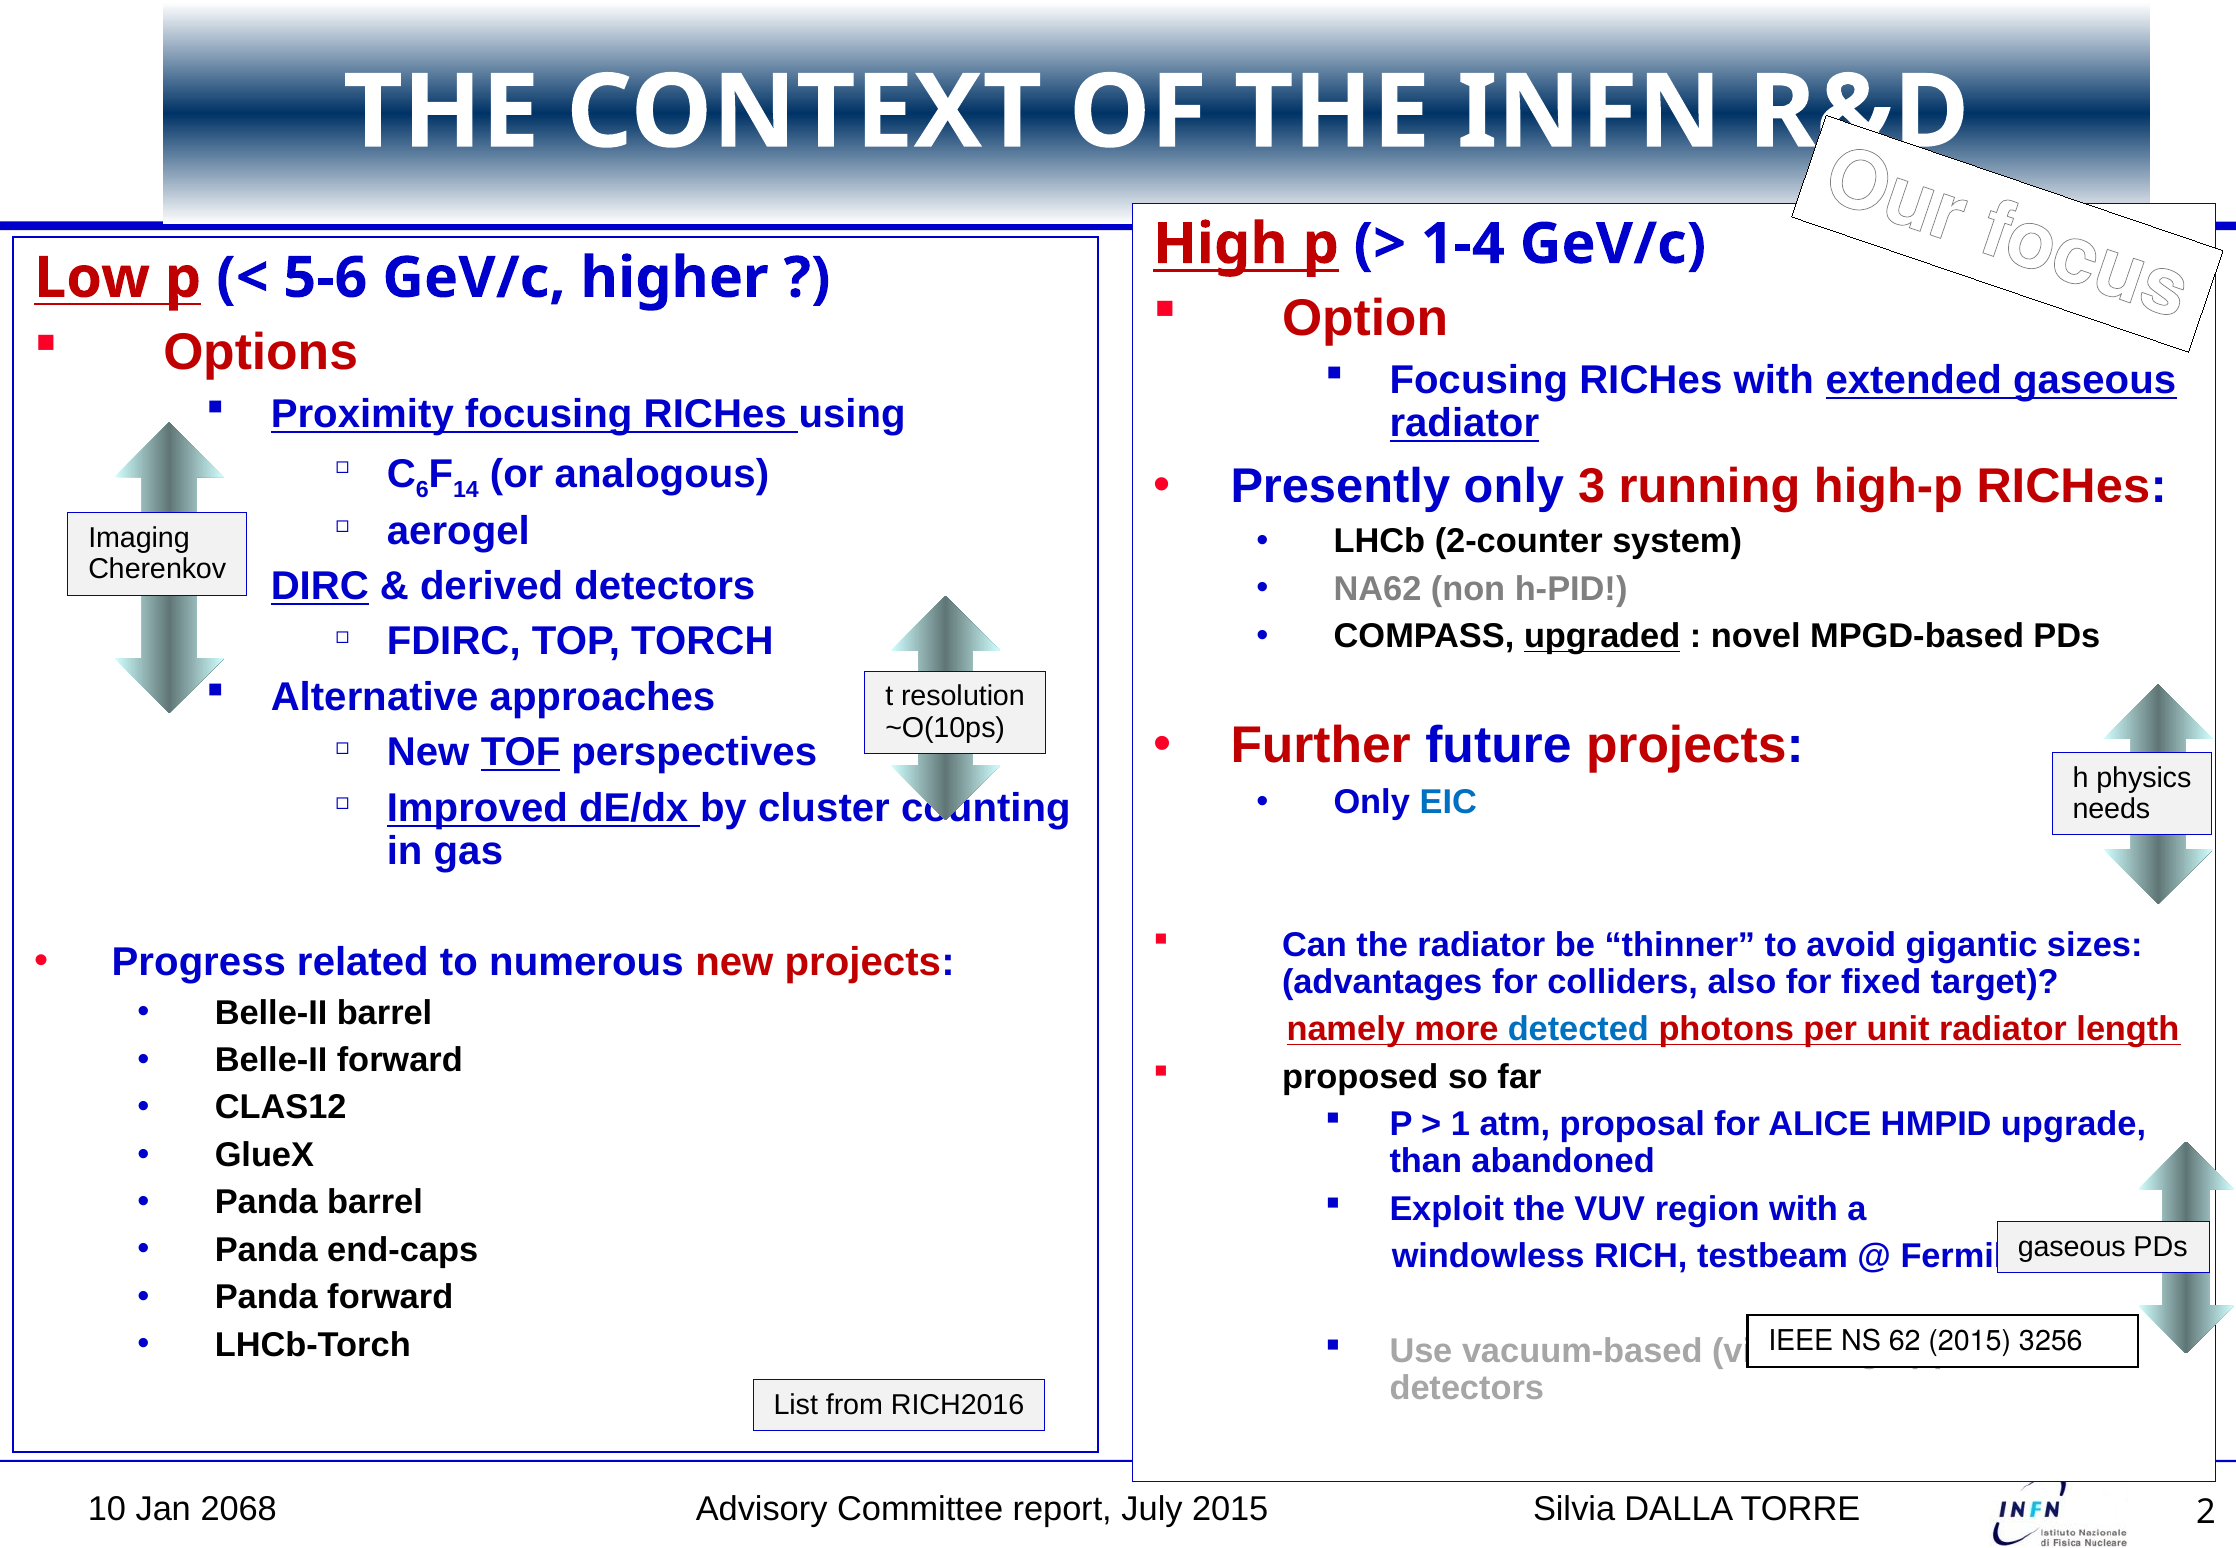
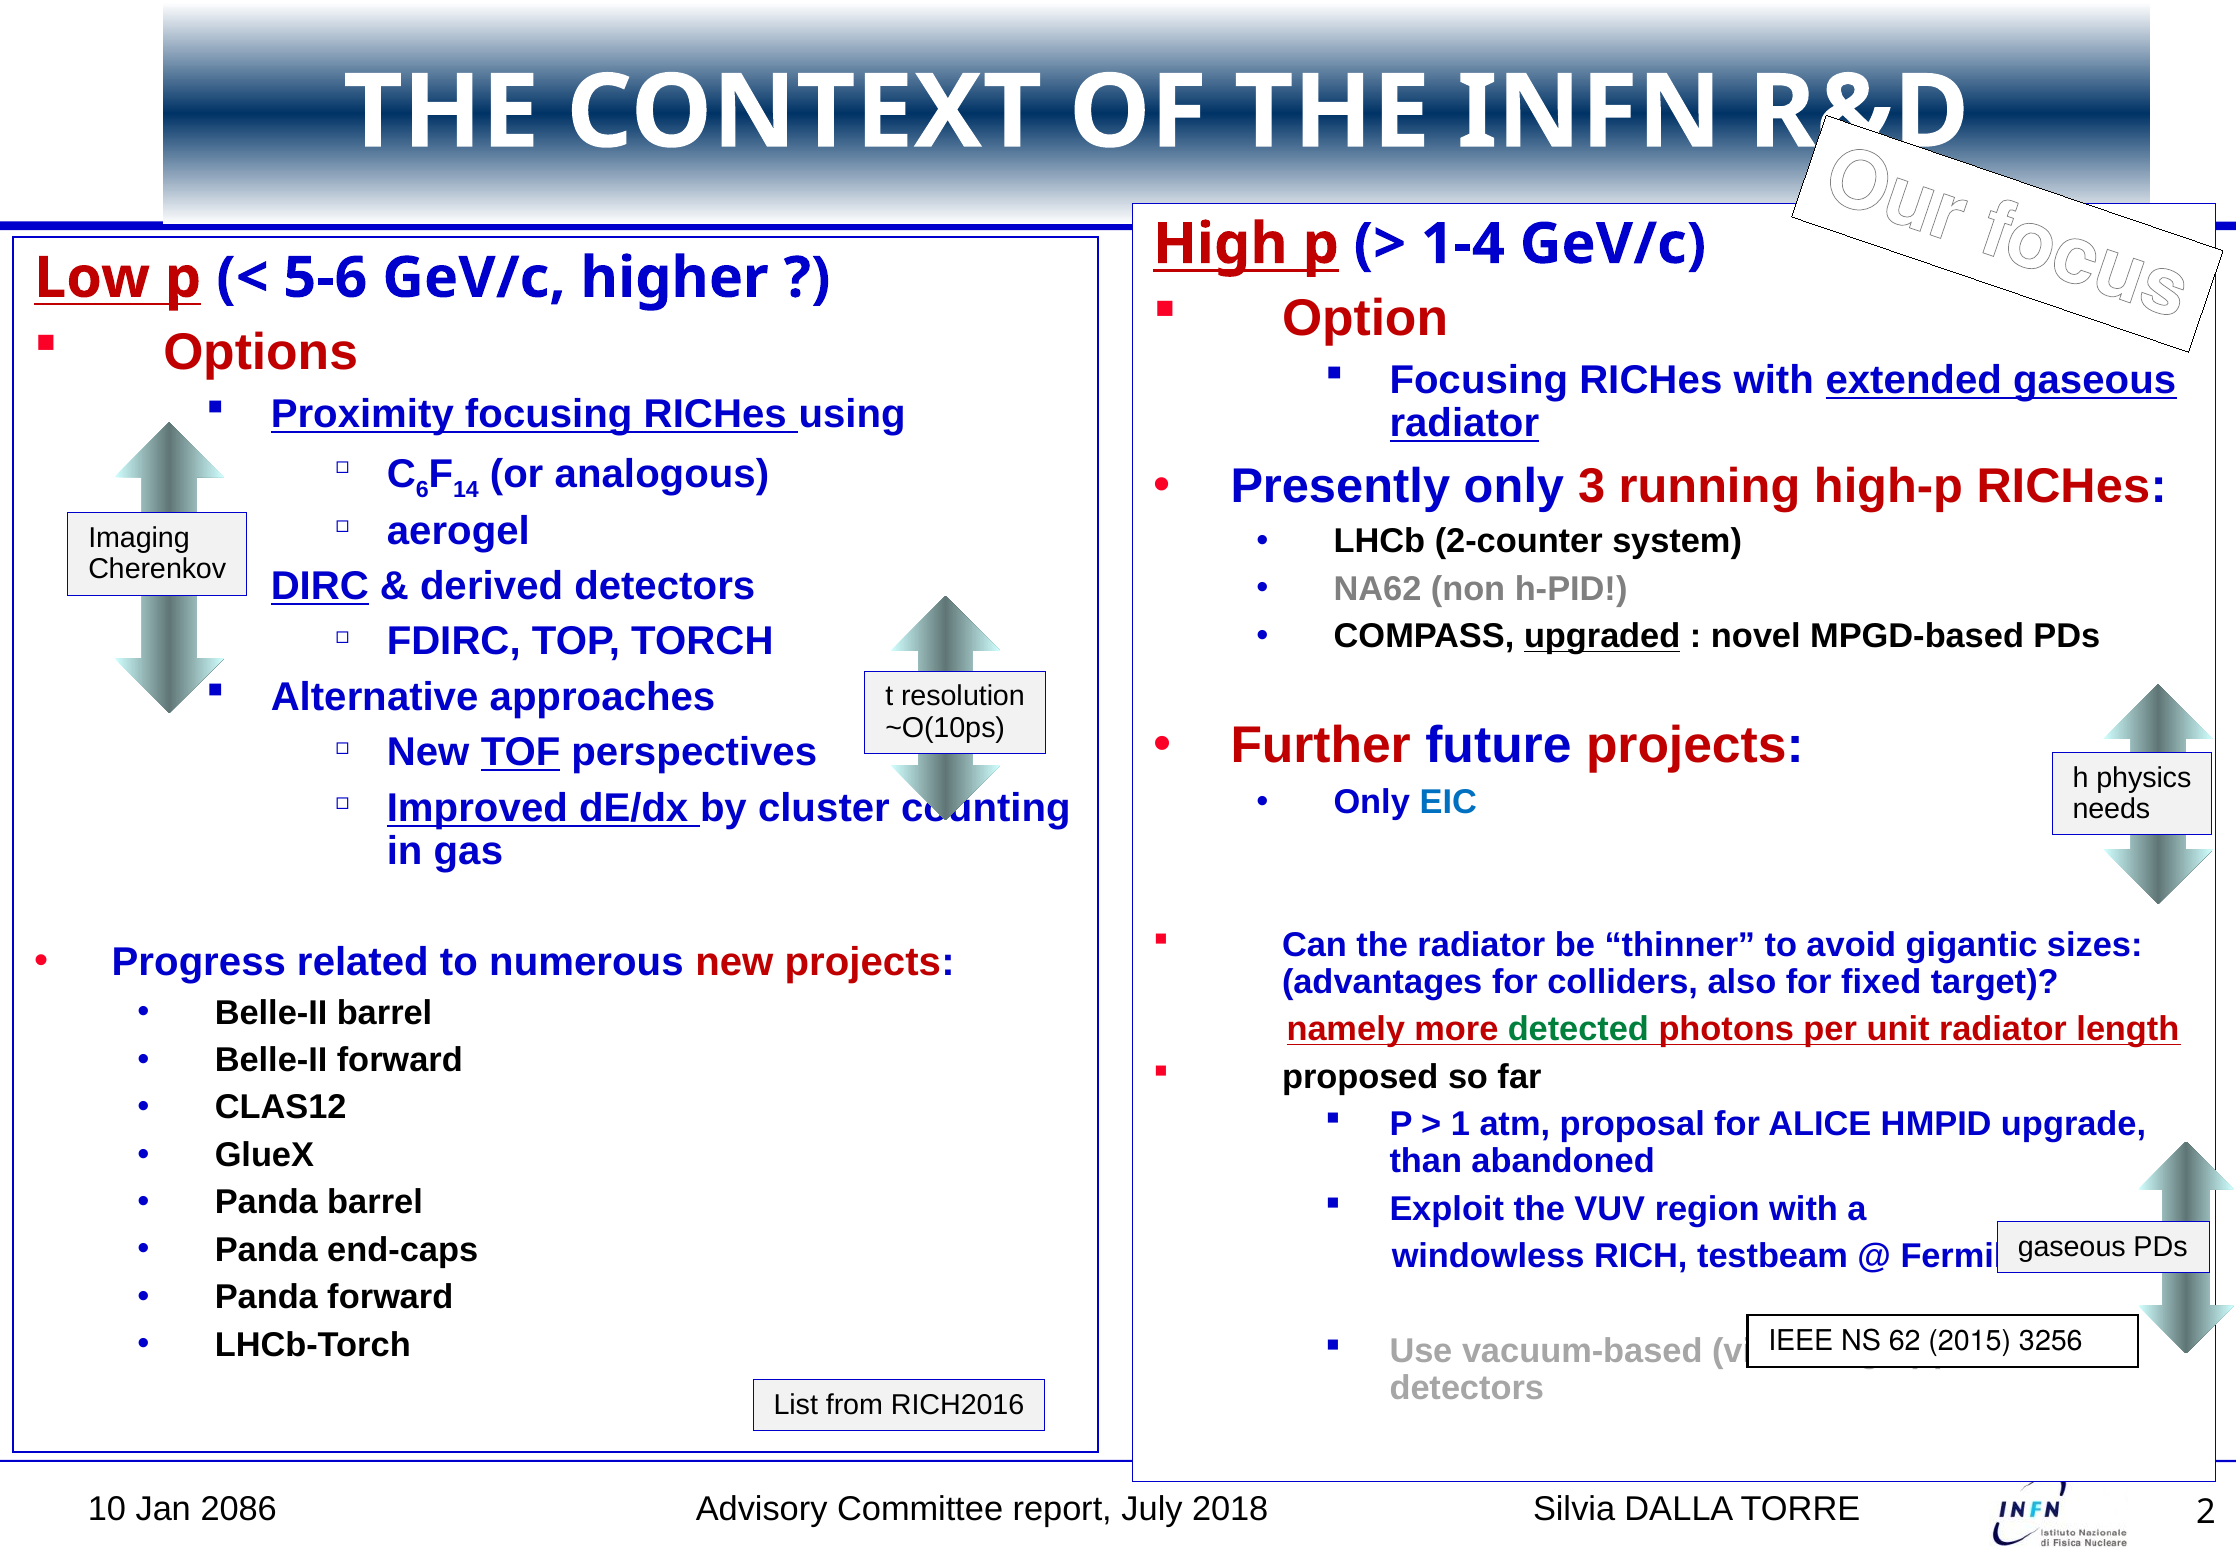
detected colour: blue -> green (1578, 1030)
2068: 2068 -> 2086 (239, 1509)
July 2015: 2015 -> 2018 (1230, 1509)
